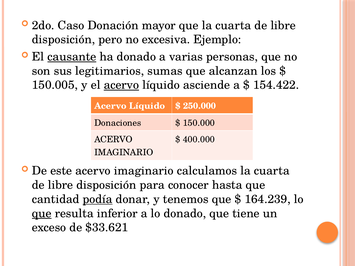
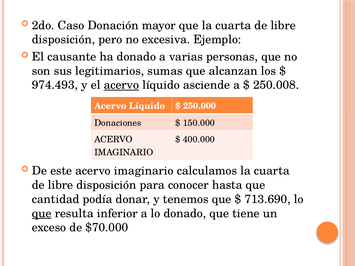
causante underline: present -> none (72, 57)
150.005: 150.005 -> 974.493 (55, 85)
154.422: 154.422 -> 250.008 (276, 85)
podía underline: present -> none (98, 199)
164.239: 164.239 -> 713.690 (268, 199)
$33.621: $33.621 -> $70.000 (107, 228)
